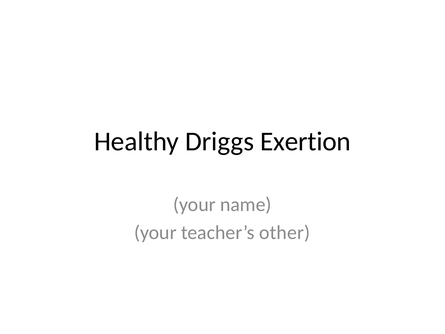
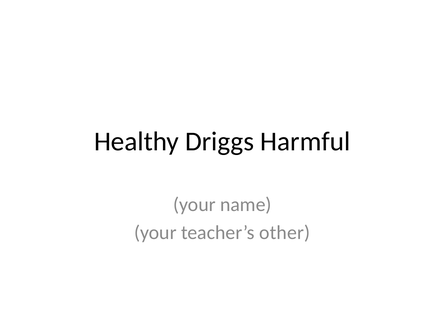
Exertion: Exertion -> Harmful (305, 141)
